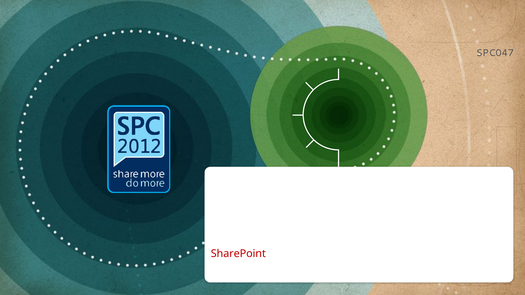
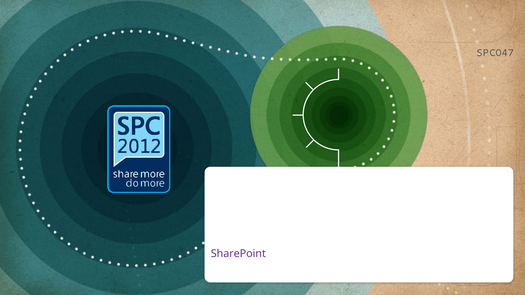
SharePoint colour: red -> purple (238, 254)
